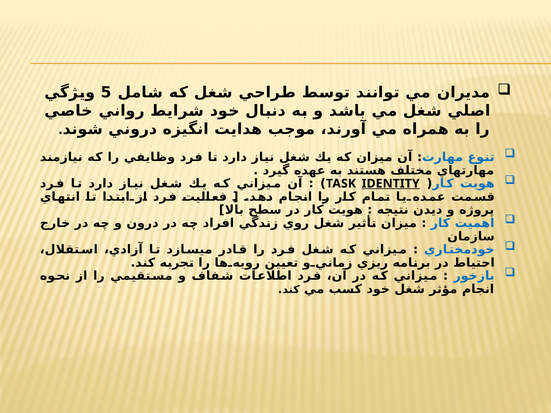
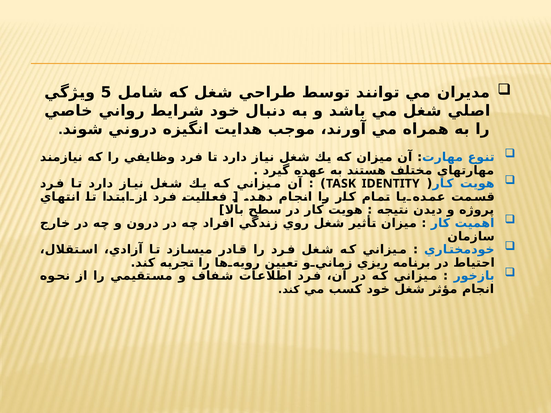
IDENTITY underline: present -> none (391, 184)
